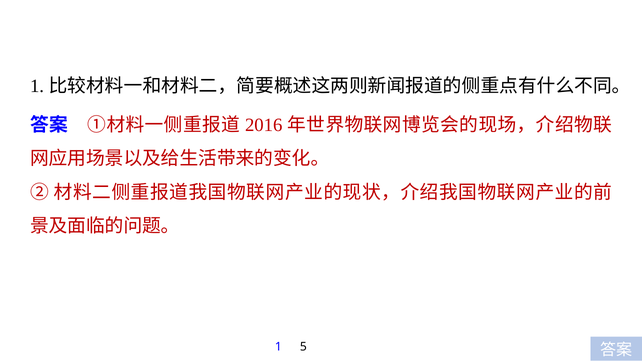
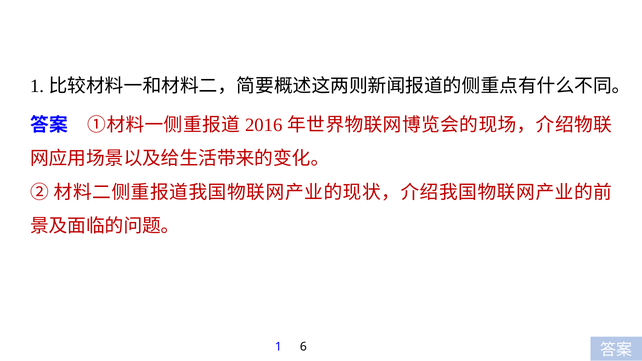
5: 5 -> 6 (303, 347)
